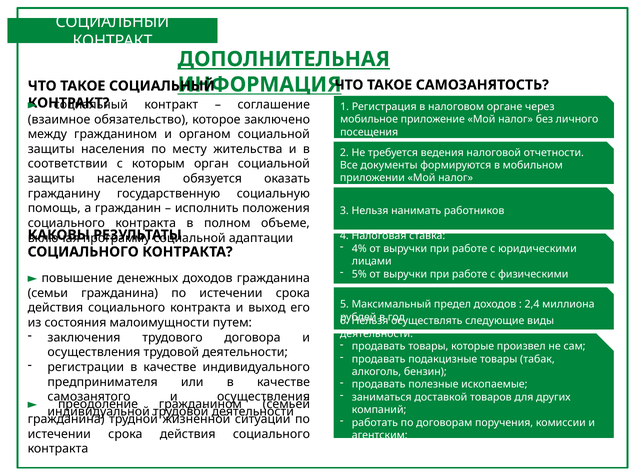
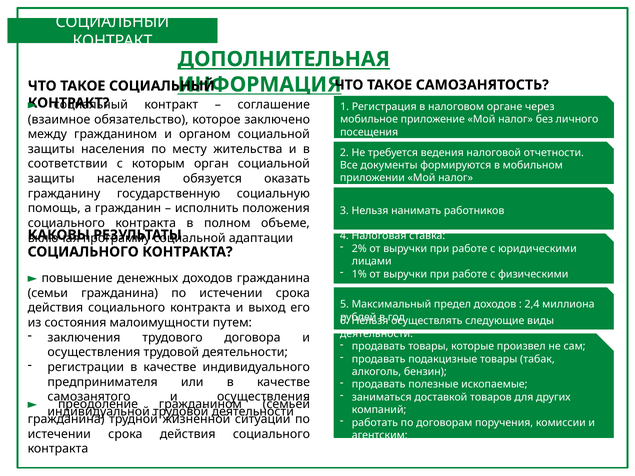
4%: 4% -> 2% (359, 249)
5%: 5% -> 1% (359, 274)
